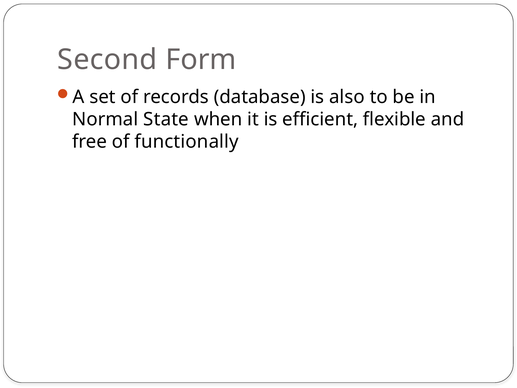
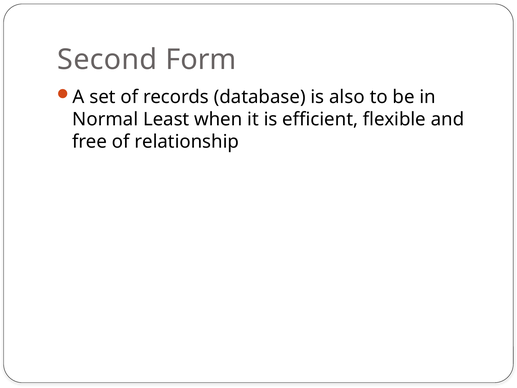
State: State -> Least (166, 119)
functionally: functionally -> relationship (187, 142)
